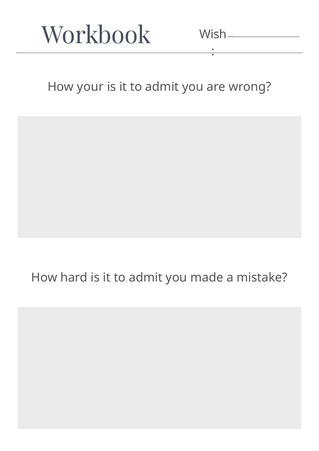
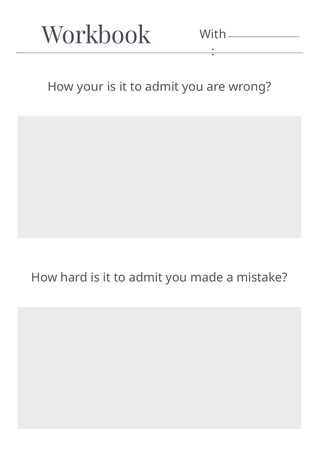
Wish: Wish -> With (213, 34)
